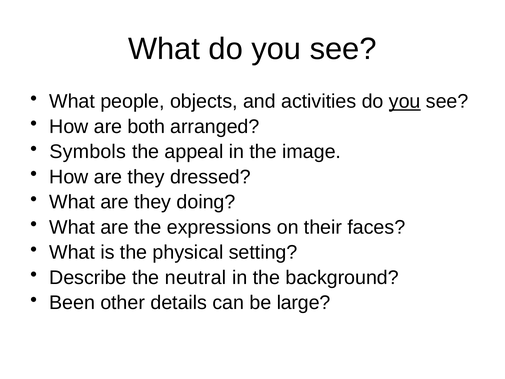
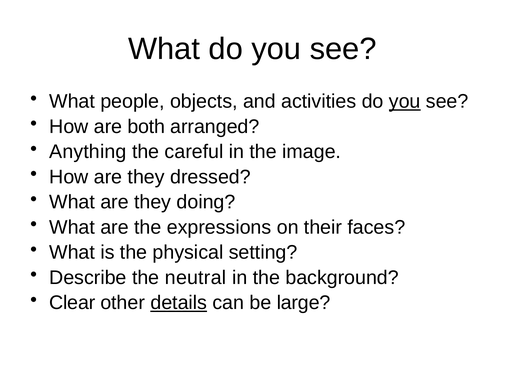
Symbols: Symbols -> Anything (88, 152)
appeal: appeal -> careful (194, 152)
Been: Been -> Clear (72, 303)
details underline: none -> present (179, 303)
